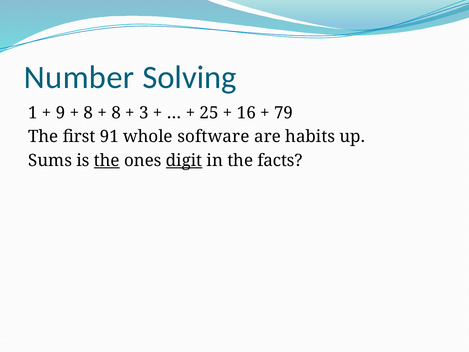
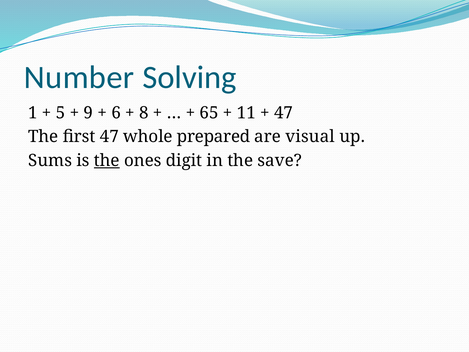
9: 9 -> 5 (61, 113)
8: 8 -> 9 (88, 113)
8: 8 -> 6 (116, 113)
3: 3 -> 8 (144, 113)
25: 25 -> 65 (209, 113)
16: 16 -> 11 (246, 113)
79: 79 -> 47 (284, 113)
first 91: 91 -> 47 (109, 137)
software: software -> prepared (214, 137)
habits: habits -> visual (310, 137)
digit underline: present -> none (184, 160)
facts: facts -> save (280, 160)
